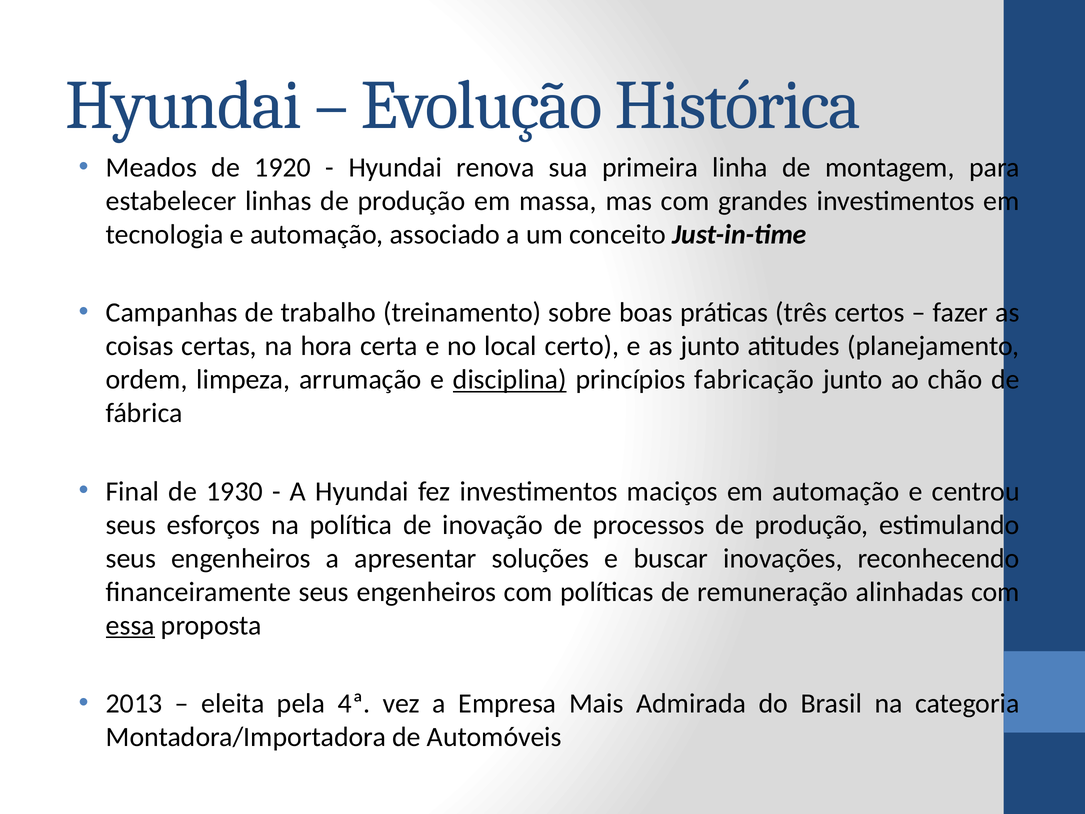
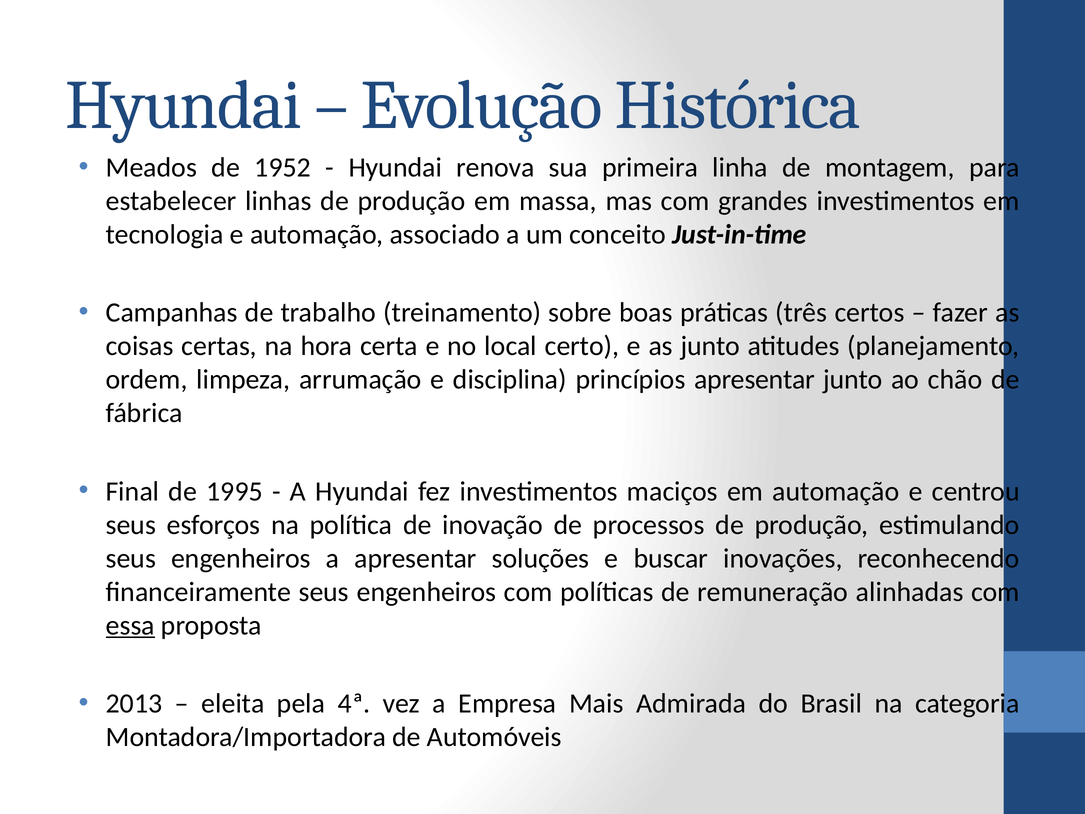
1920: 1920 -> 1952 (283, 167)
disciplina underline: present -> none (510, 380)
princípios fabricação: fabricação -> apresentar (755, 380)
1930: 1930 -> 1995 (235, 491)
